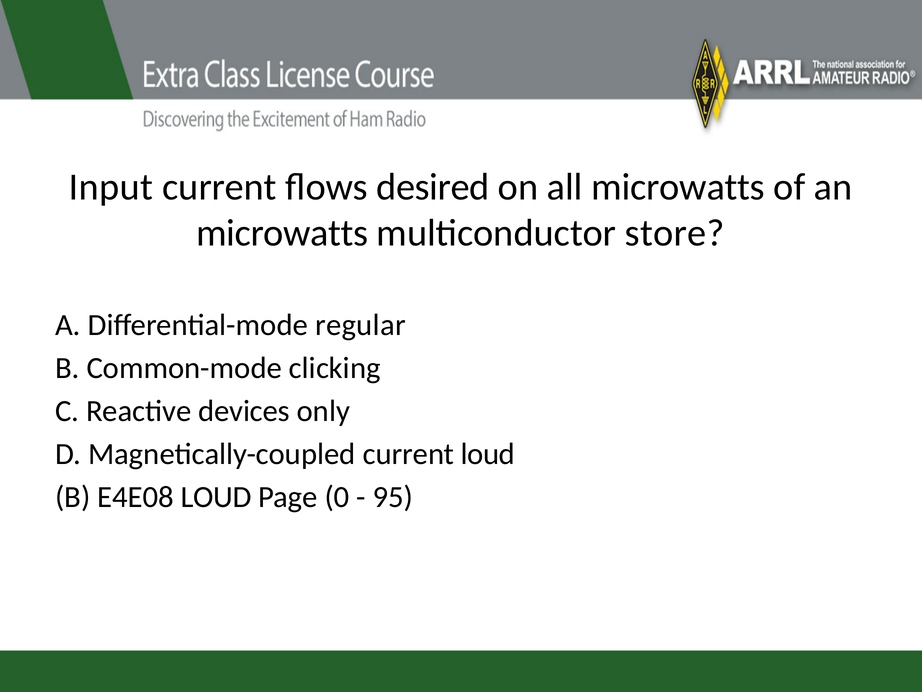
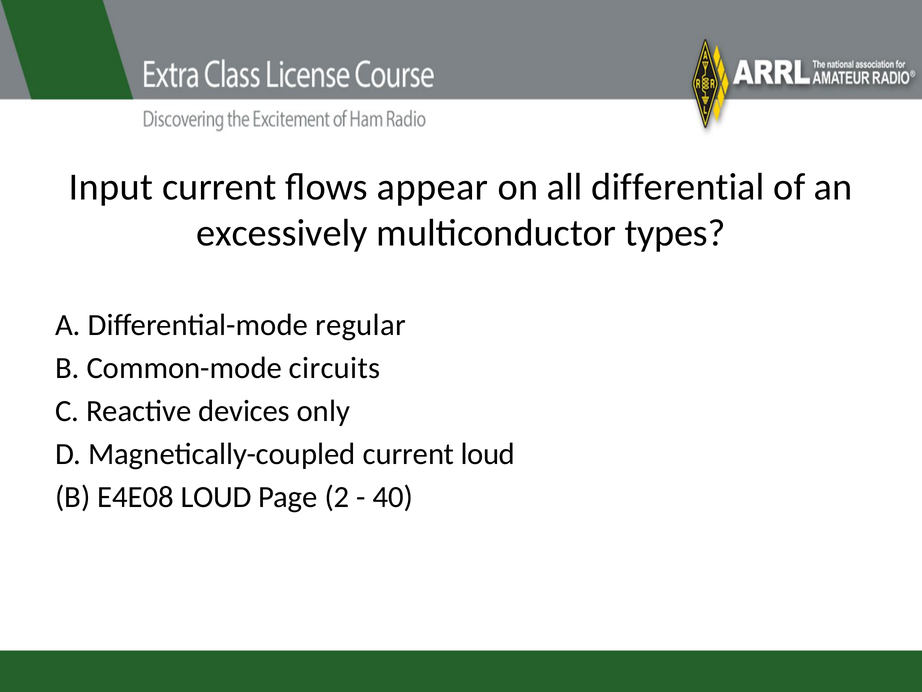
desired: desired -> appear (433, 187)
all microwatts: microwatts -> differential (678, 187)
microwatts: microwatts -> excessively (282, 233)
store: store -> types (675, 233)
clicking: clicking -> circuits (335, 368)
0: 0 -> 2 (337, 497)
95: 95 -> 40 (393, 497)
